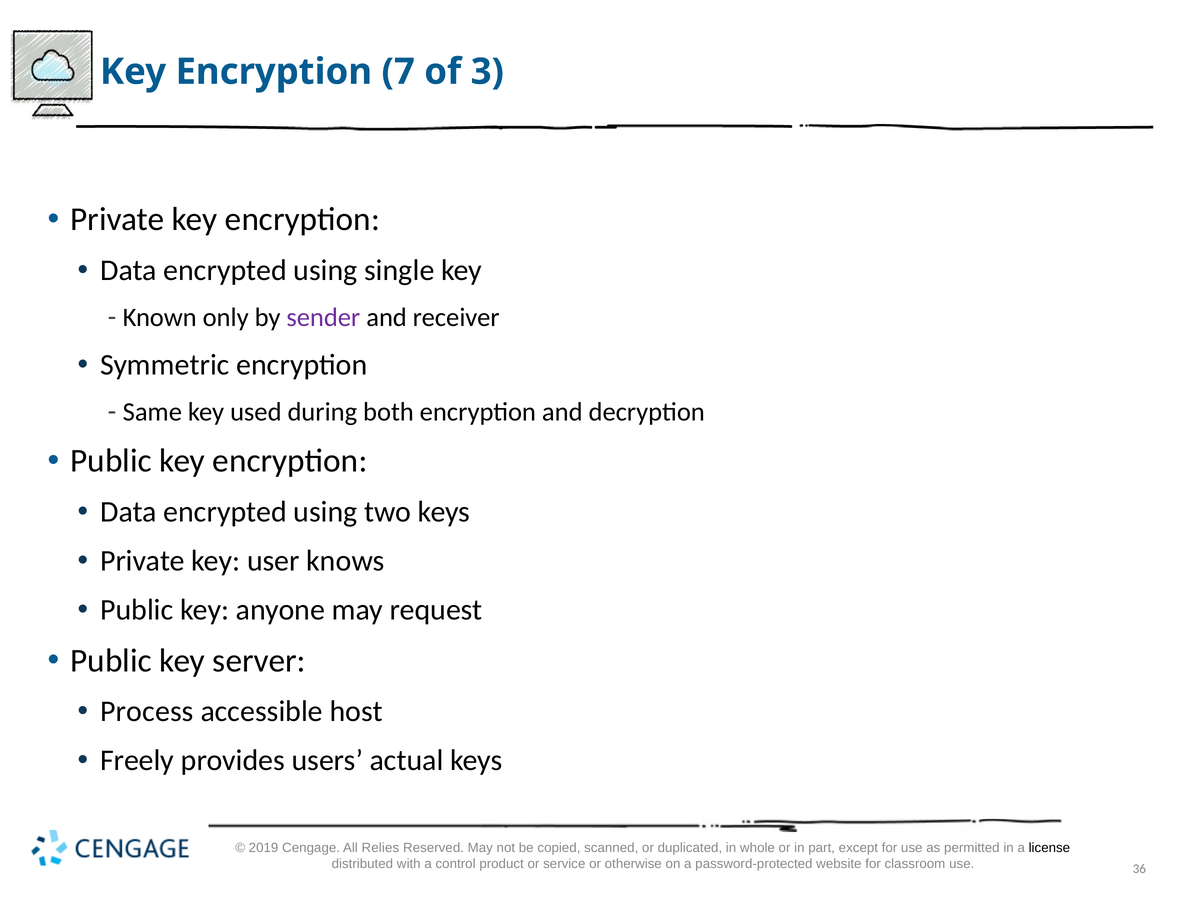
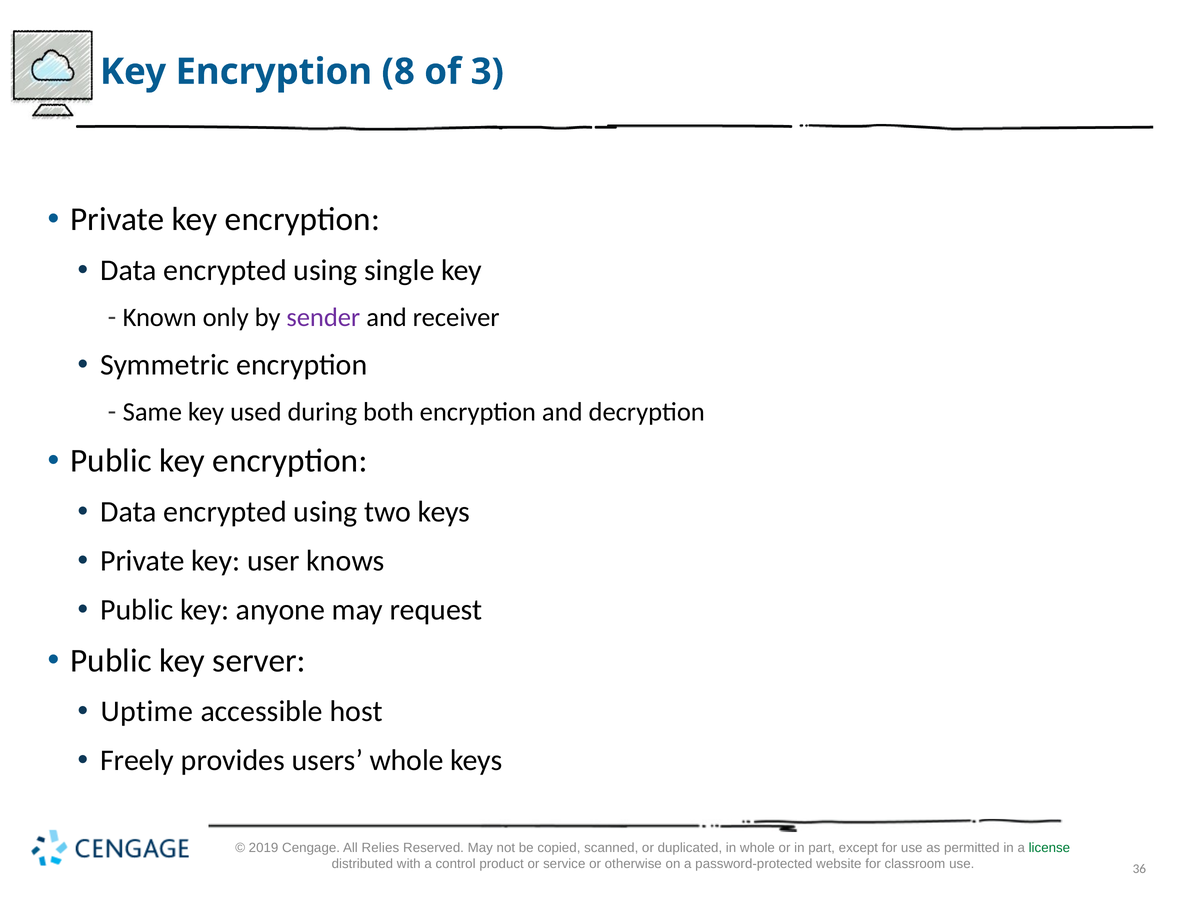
7: 7 -> 8 (398, 72)
Process: Process -> Uptime (147, 711)
users actual: actual -> whole (407, 760)
license colour: black -> green (1049, 848)
